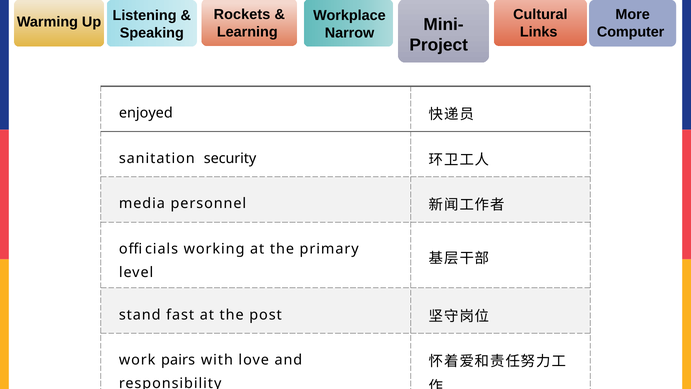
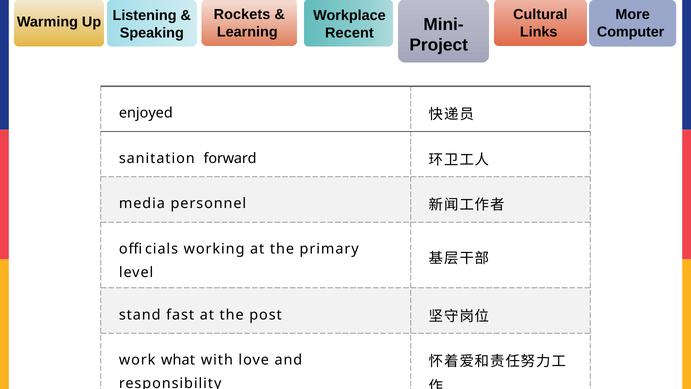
Narrow: Narrow -> Recent (349, 33)
security: security -> forward (230, 158)
pairs: pairs -> what (178, 360)
